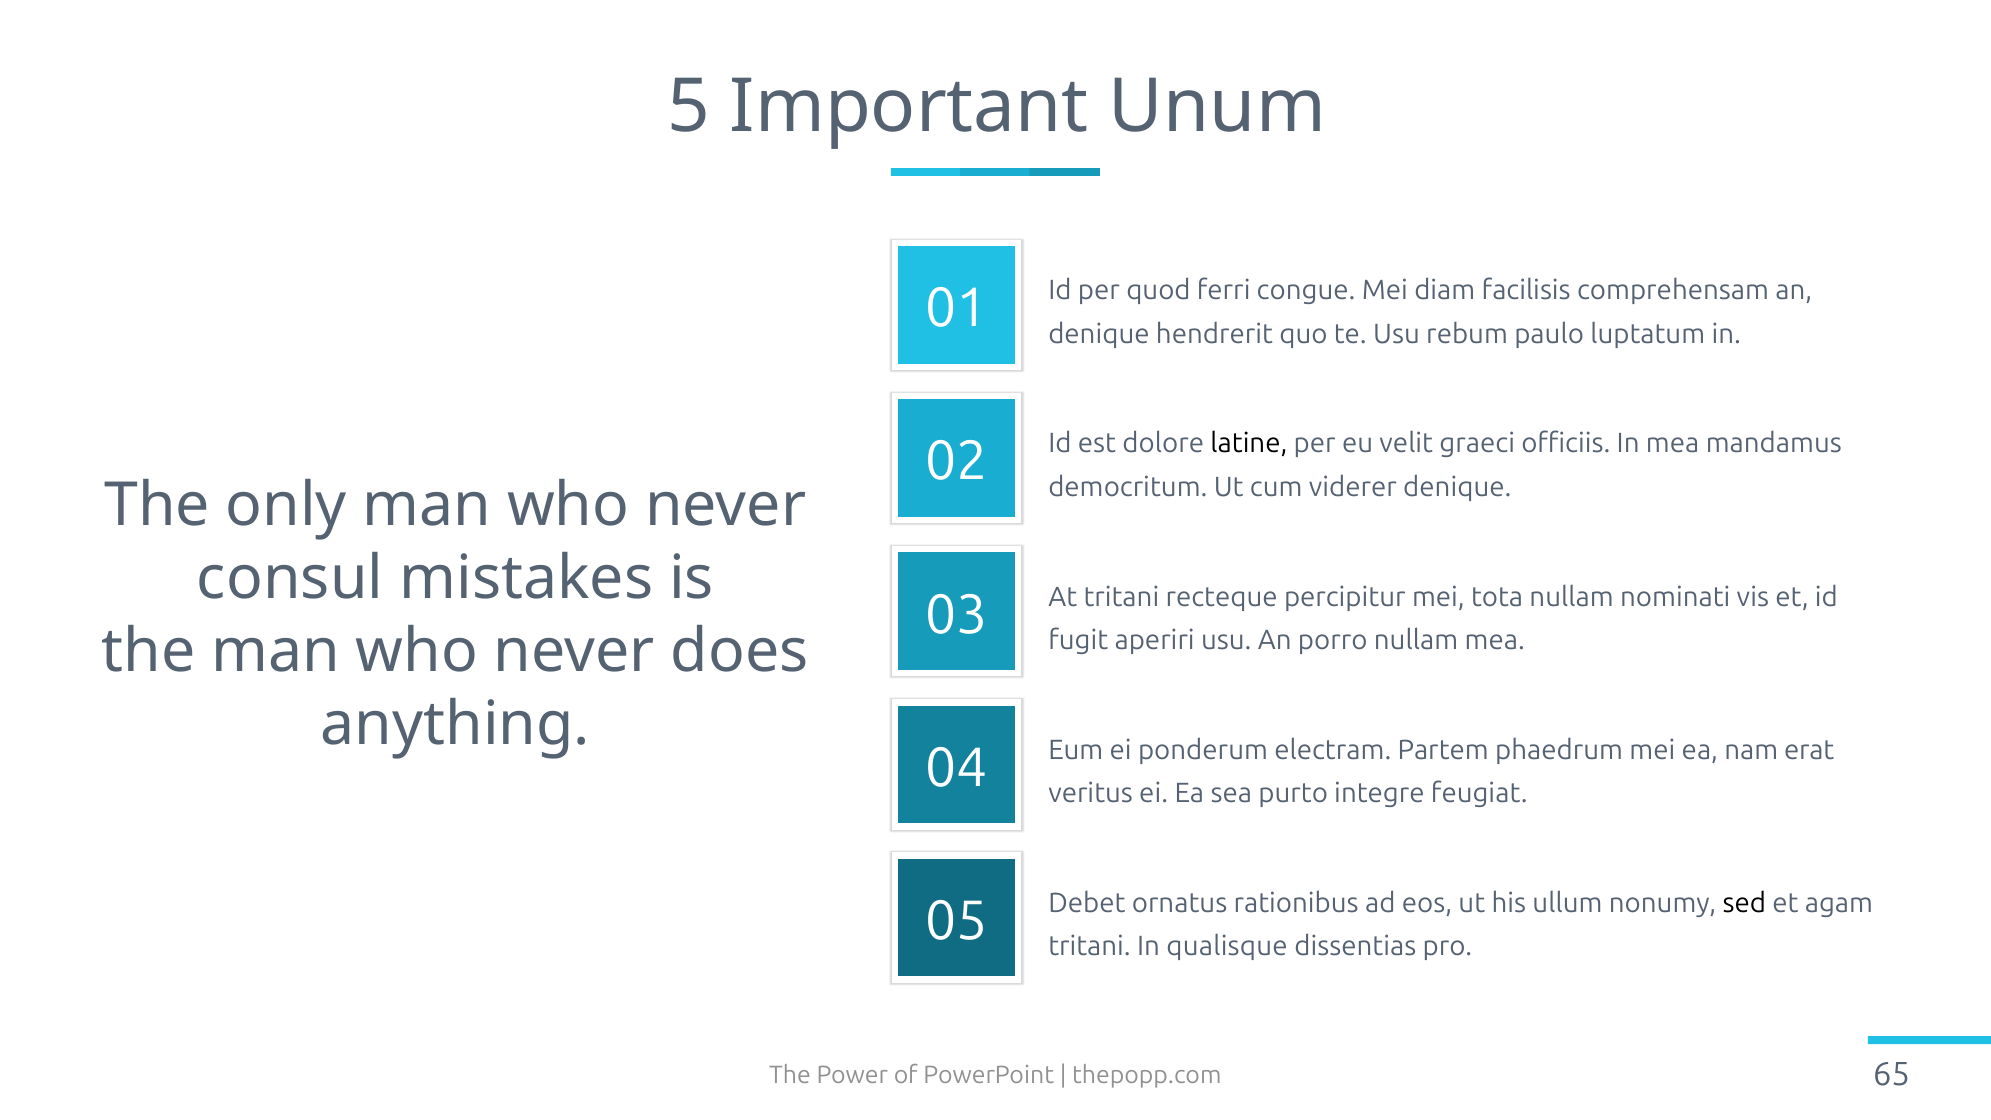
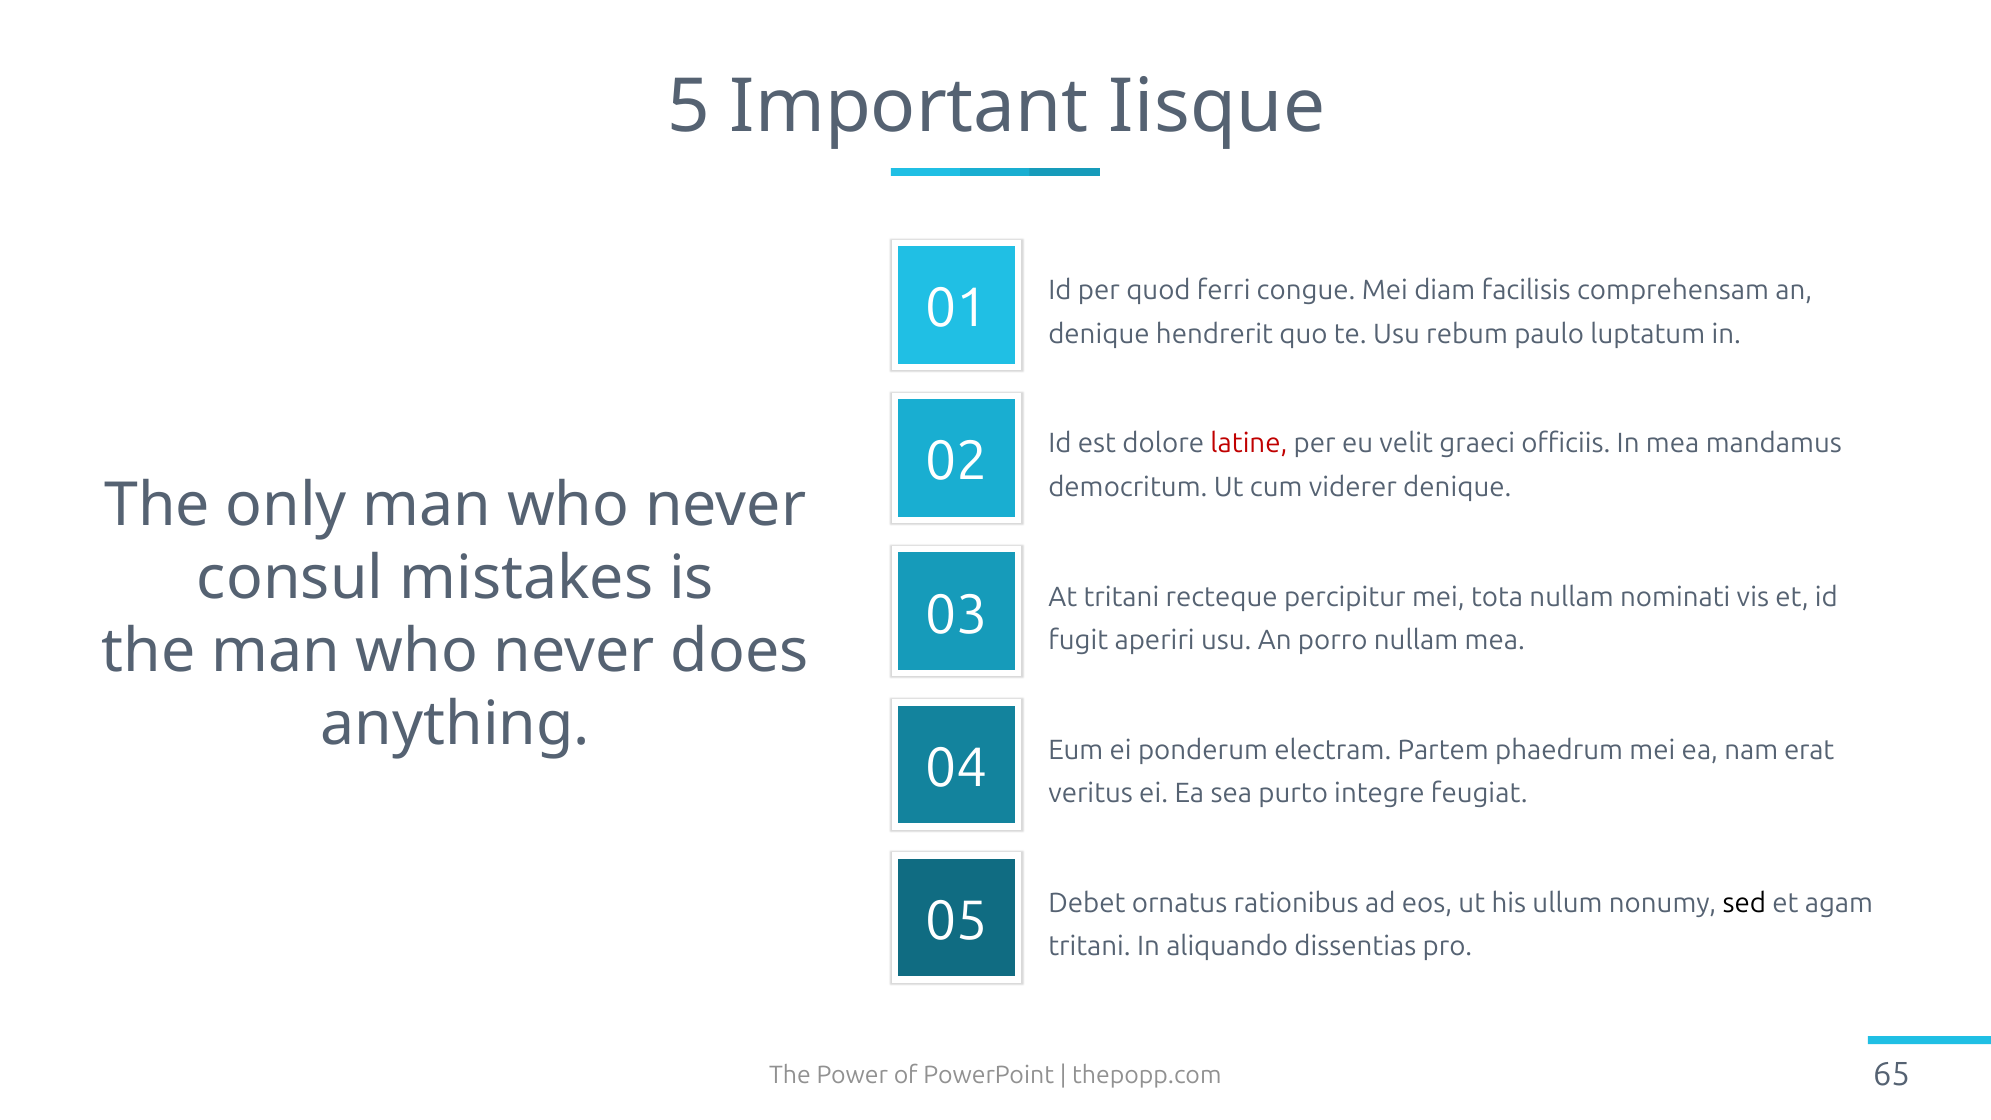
Unum: Unum -> Iisque (1217, 107)
latine colour: black -> red (1249, 444)
qualisque: qualisque -> aliquando (1227, 946)
